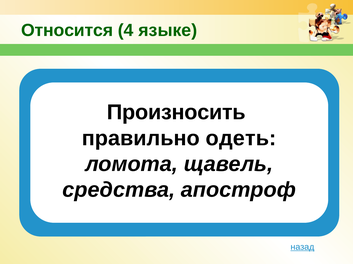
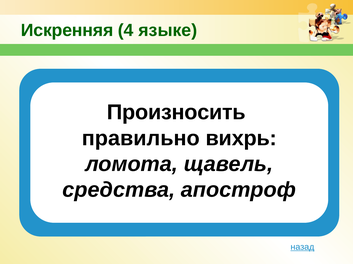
Относится: Относится -> Искренняя (67, 30)
одеть: одеть -> вихрь (241, 139)
